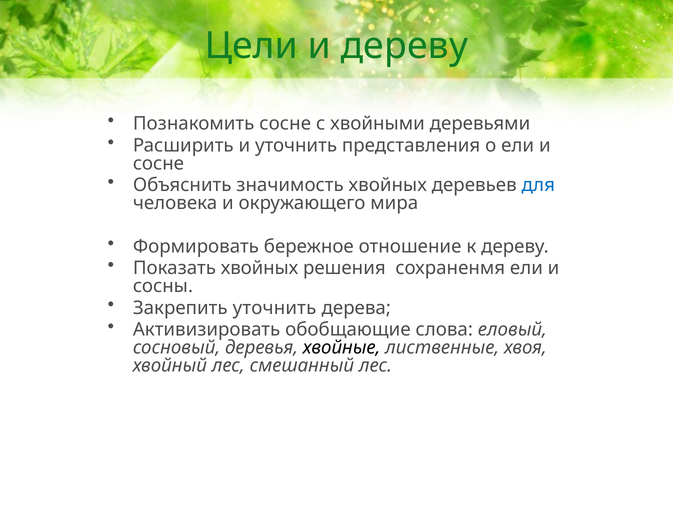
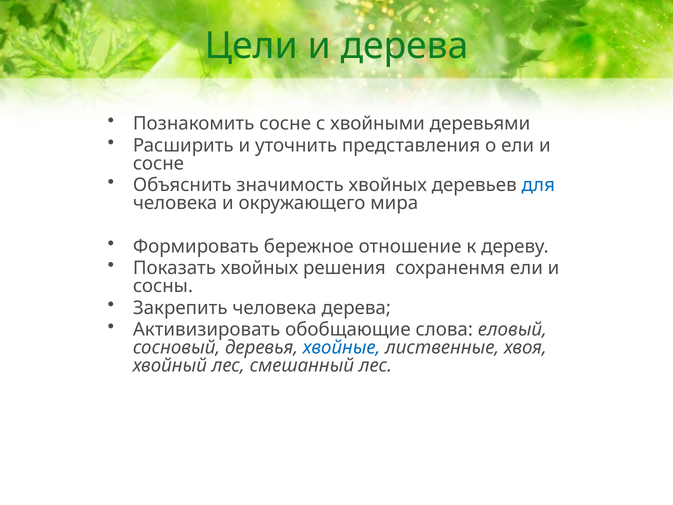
и дереву: дереву -> дерева (404, 46)
Закрепить уточнить: уточнить -> человека (275, 308)
хвойные colour: black -> blue (342, 347)
